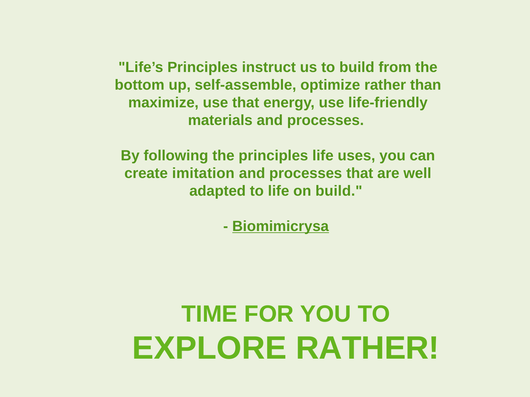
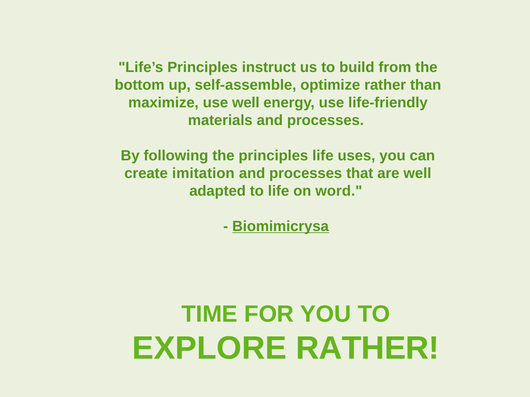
use that: that -> well (246, 103)
on build: build -> word (339, 191)
